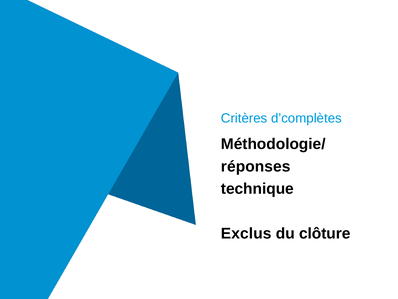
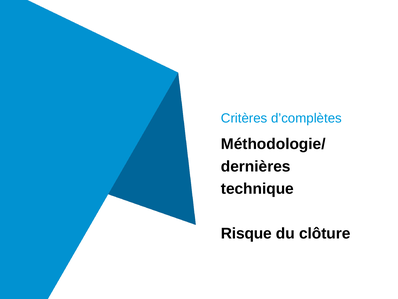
réponses: réponses -> dernières (256, 166)
Exclus: Exclus -> Risque (246, 233)
